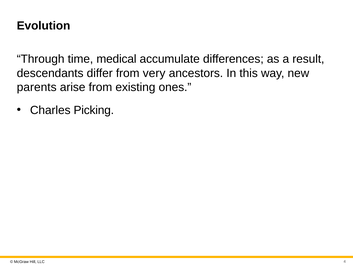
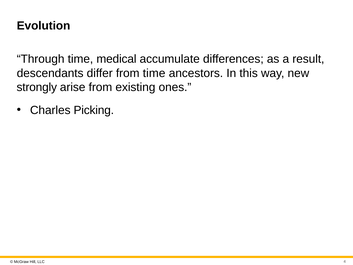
from very: very -> time (154, 73)
parents: parents -> strongly (37, 87)
